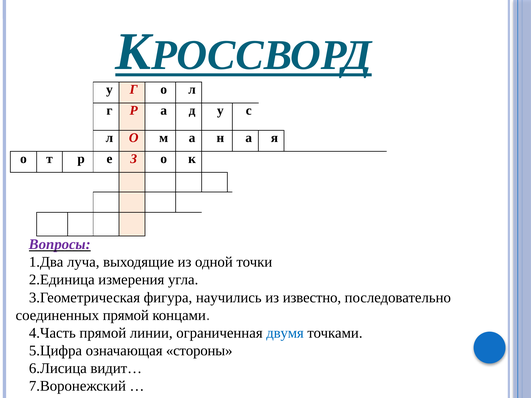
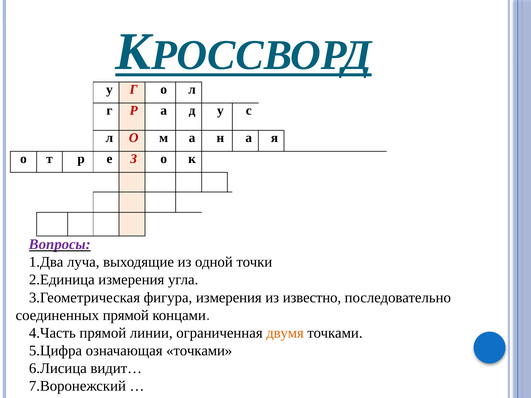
фигура научились: научились -> измерения (229, 298)
двумя colour: blue -> orange (285, 333)
означающая стороны: стороны -> точками (199, 351)
